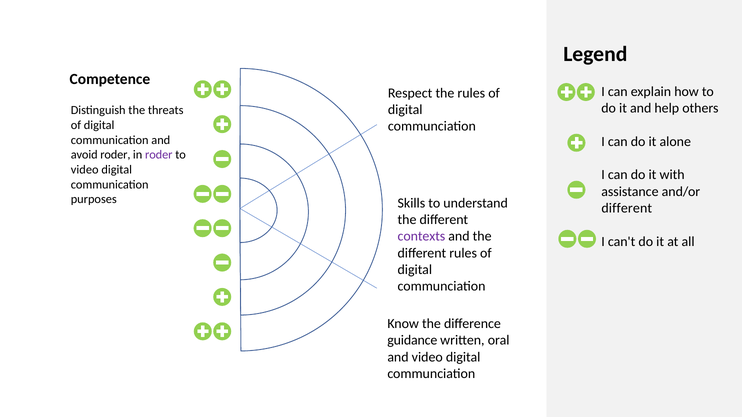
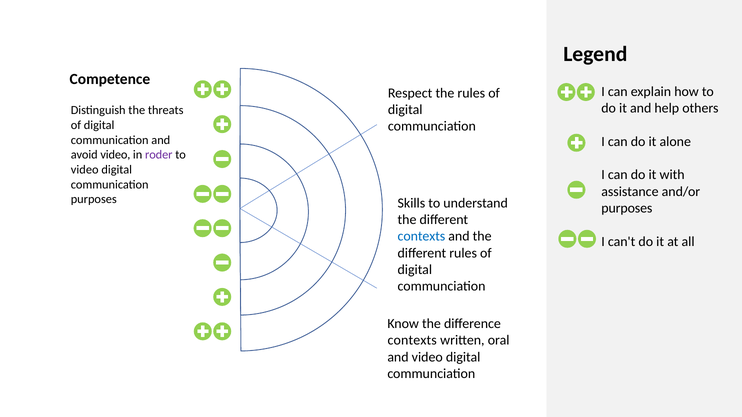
avoid roder: roder -> video (115, 155)
different: different -> purposes (627, 208)
contexts colour: purple -> blue (421, 237)
guidance: guidance -> contexts (412, 341)
